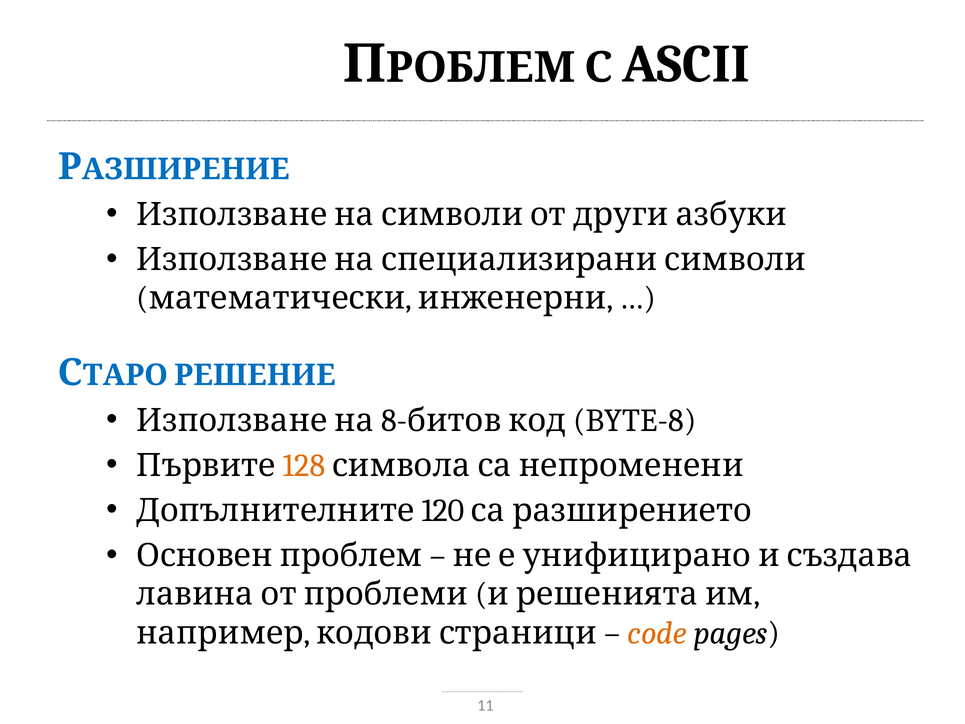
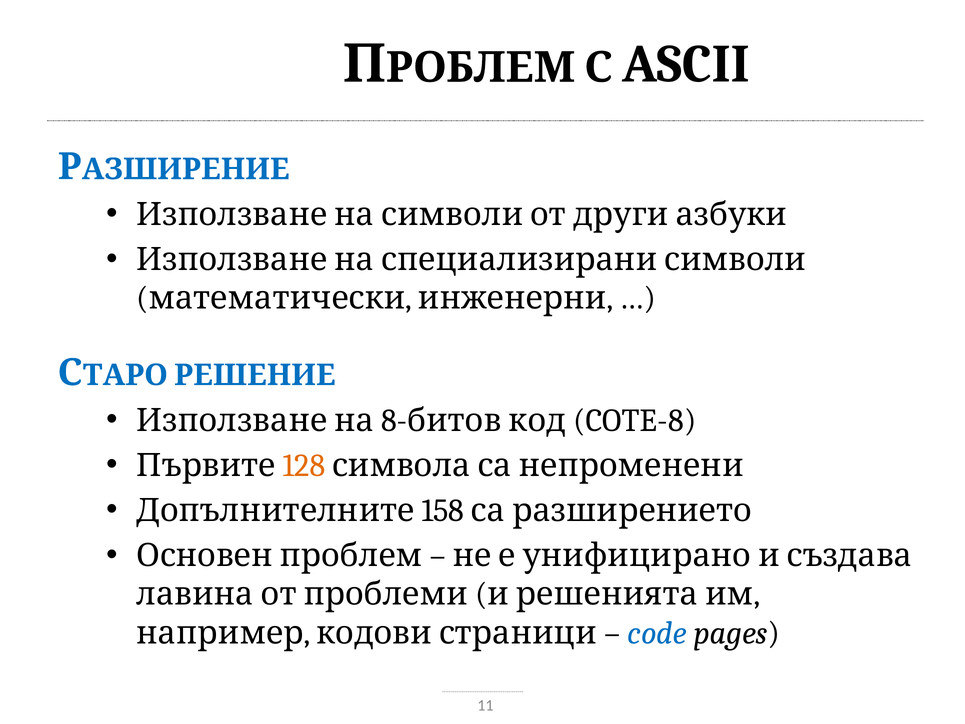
BYTE-8: BYTE-8 -> COTE-8 (641, 420)
120: 120 -> 158 (443, 510)
code colour: orange -> blue (657, 633)
